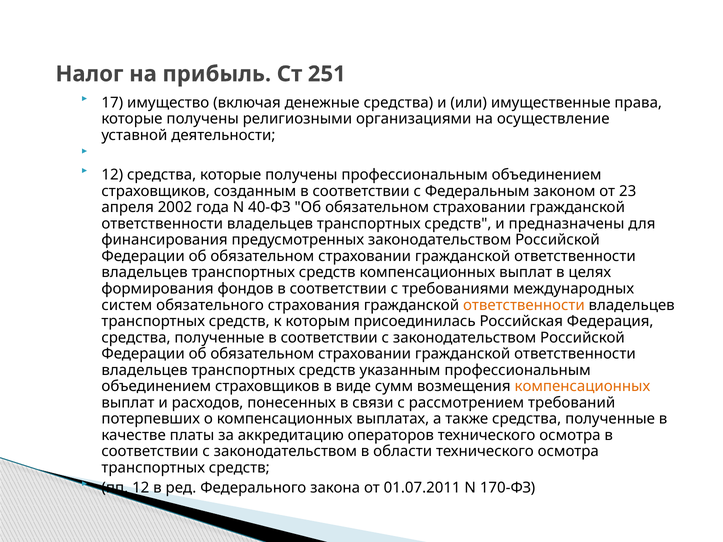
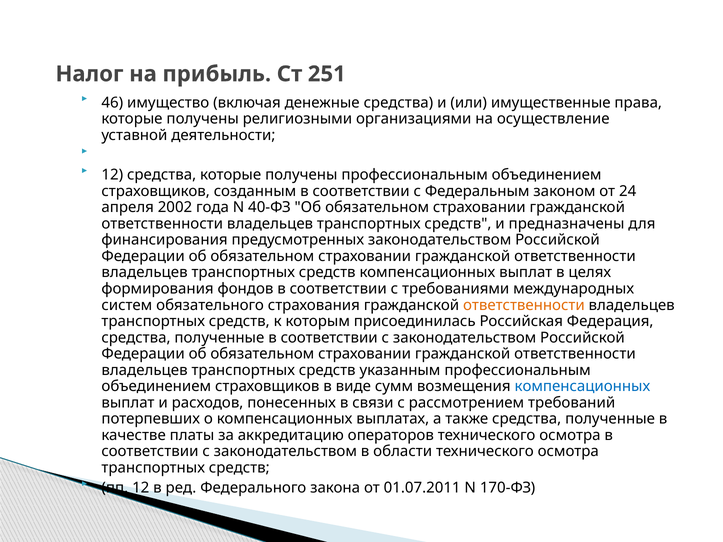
17: 17 -> 46 (112, 103)
23: 23 -> 24 (628, 191)
компенсационных colour: orange -> blue (582, 387)
